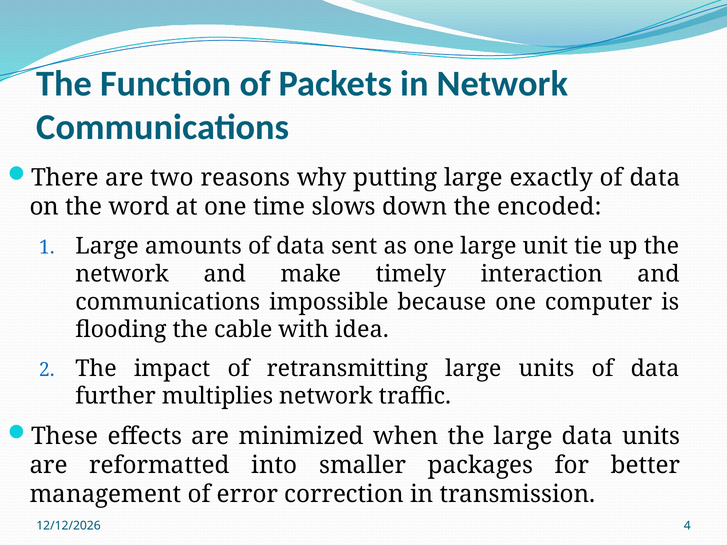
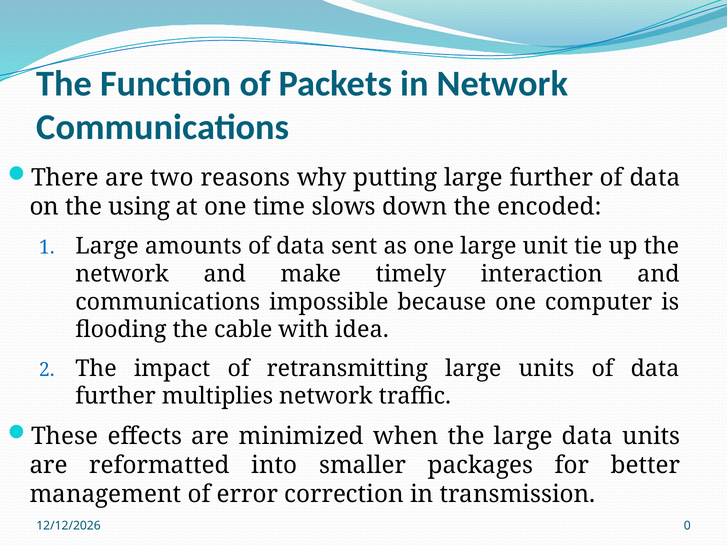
large exactly: exactly -> further (551, 178)
word: word -> using (139, 207)
4: 4 -> 0 (687, 526)
